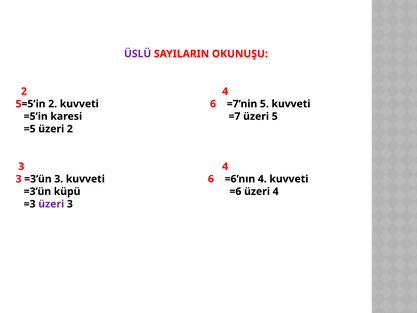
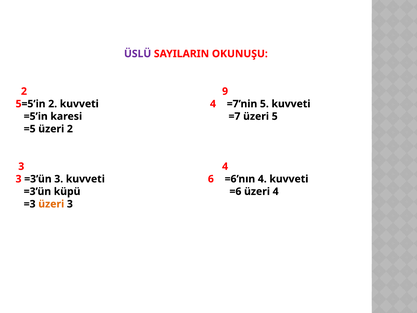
2 4: 4 -> 9 (225, 91)
2 kuvveti 6: 6 -> 4 (213, 104)
üzeri colour: purple -> orange (51, 204)
